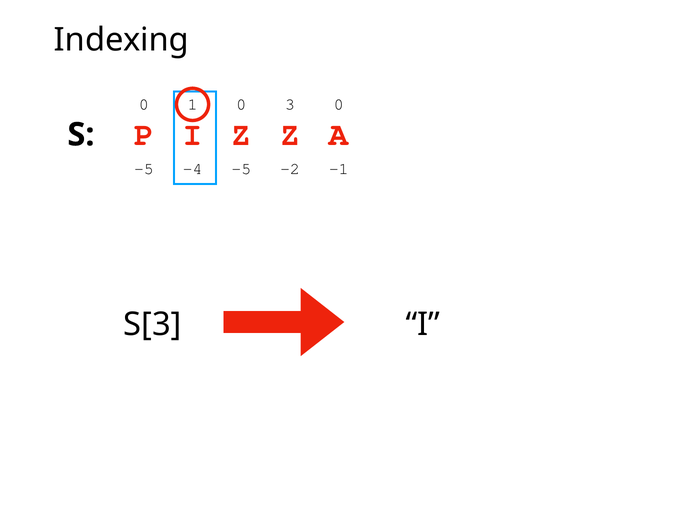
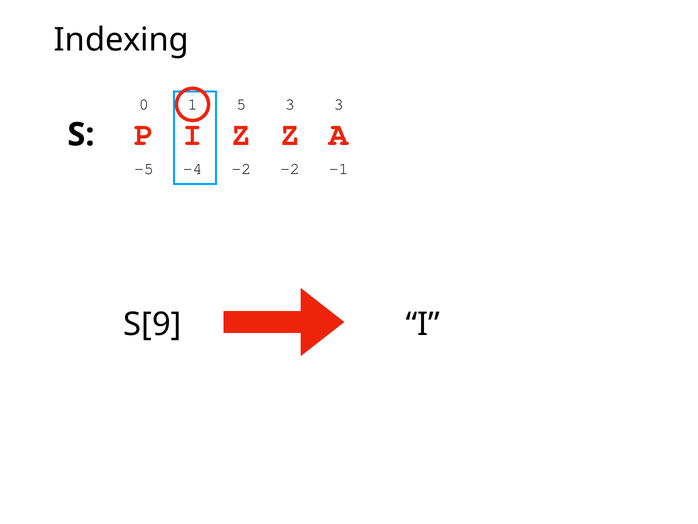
1 0: 0 -> 5 (241, 104)
3 0: 0 -> 3 (339, 104)
-4 -5: -5 -> -2 (241, 169)
S[3: S[3 -> S[9 (153, 324)
